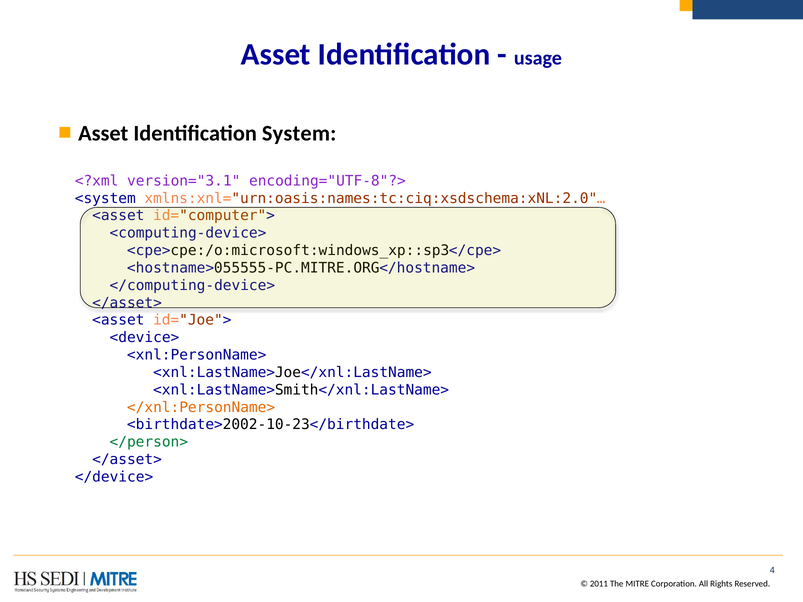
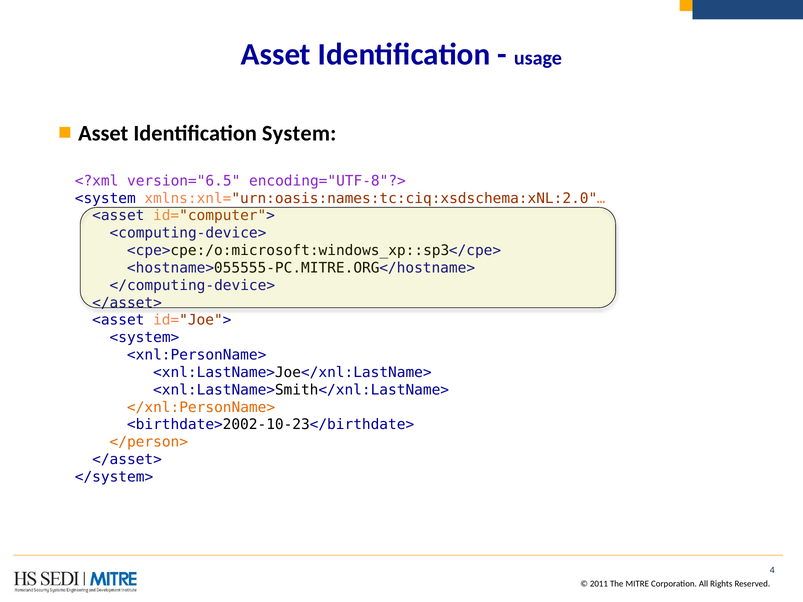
version="3.1: version="3.1 -> version="6.5 (184, 181)
<device>: <device> -> <system> (144, 338)
</person> colour: green -> orange (149, 442)
</device>: </device> -> </system> (114, 477)
